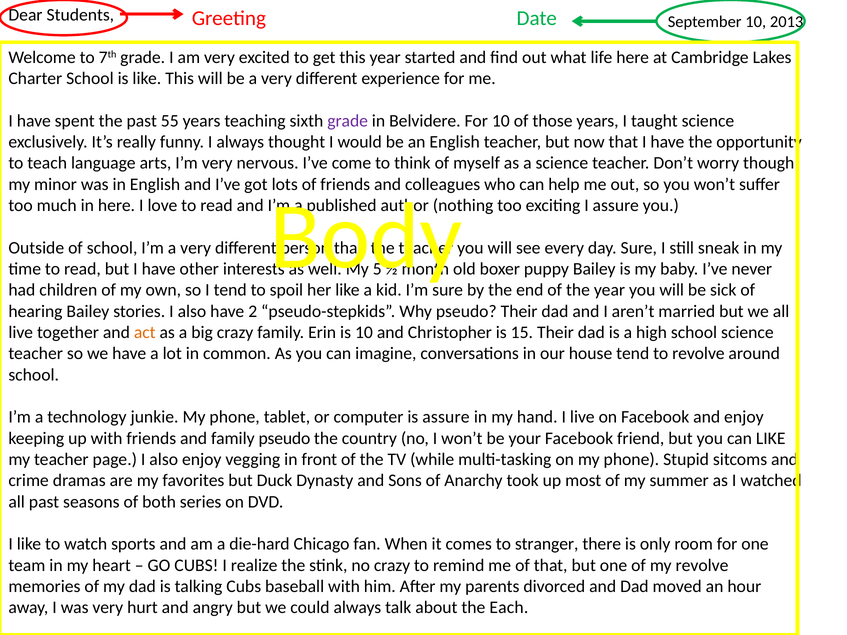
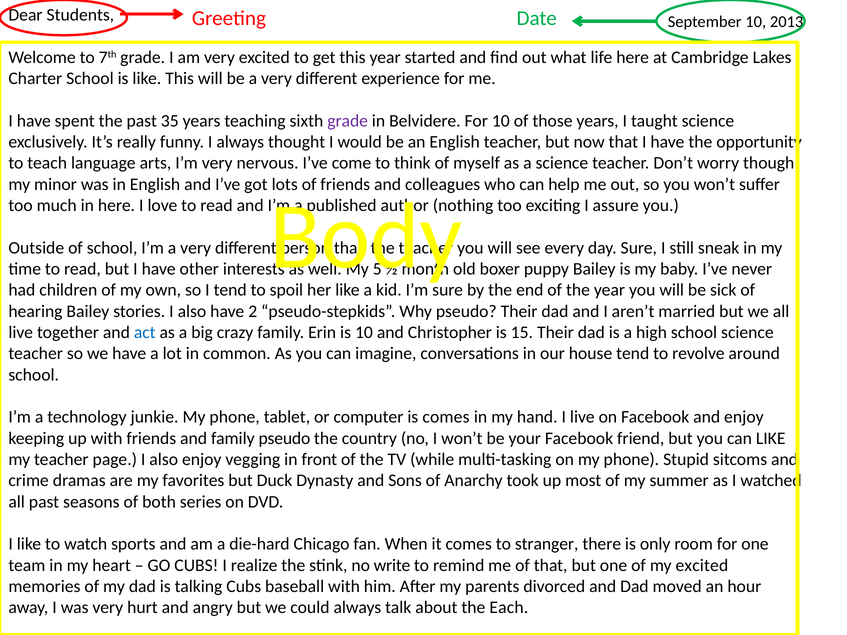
55: 55 -> 35 (170, 121)
act colour: orange -> blue (145, 333)
is assure: assure -> comes (446, 417)
no crazy: crazy -> write (392, 566)
my revolve: revolve -> excited (702, 566)
